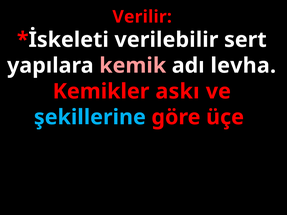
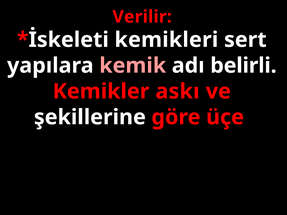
verilebilir: verilebilir -> kemikleri (166, 40)
levha: levha -> belirli (243, 66)
şekillerine colour: light blue -> white (90, 117)
